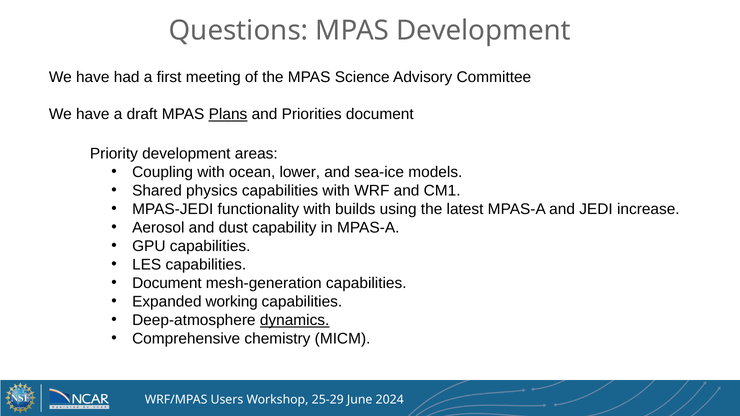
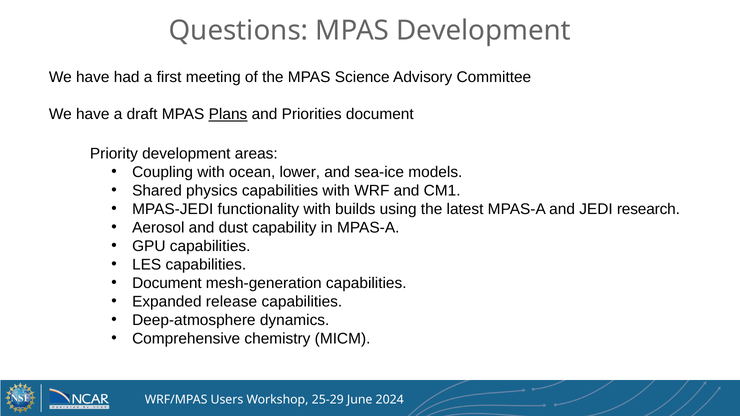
increase: increase -> research (648, 209)
working: working -> release (232, 302)
dynamics underline: present -> none (295, 320)
